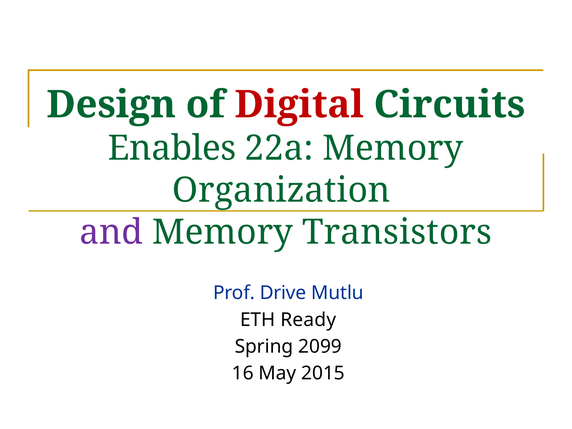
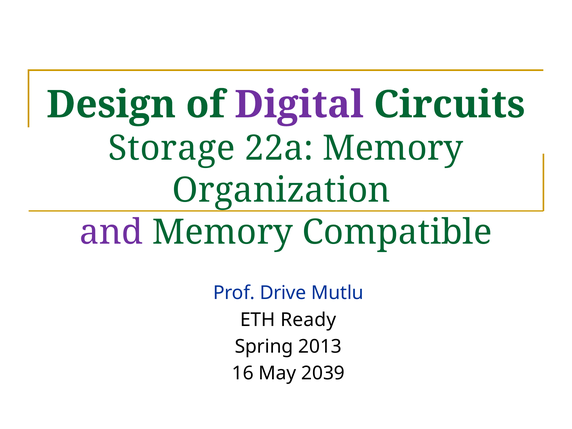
Digital colour: red -> purple (299, 105)
Enables: Enables -> Storage (172, 148)
Transistors: Transistors -> Compatible (397, 232)
2099: 2099 -> 2013 (320, 346)
2015: 2015 -> 2039 (323, 373)
